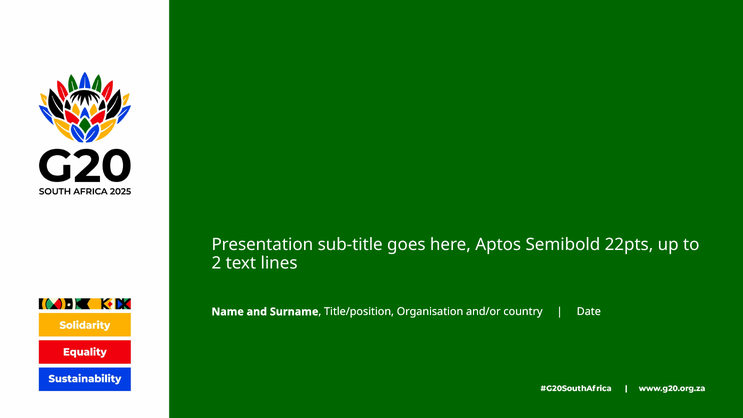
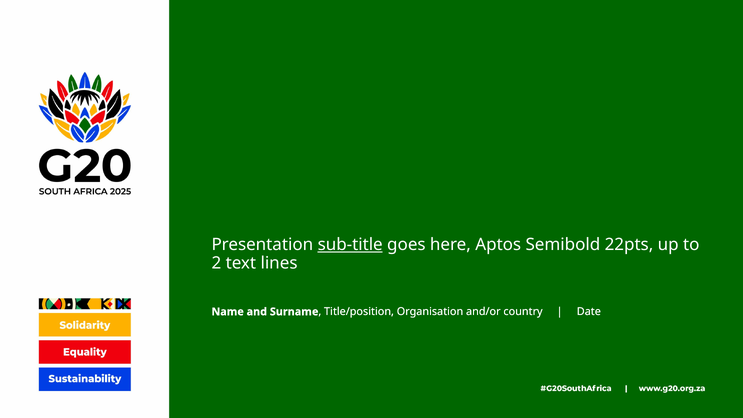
sub-title underline: none -> present (350, 245)
